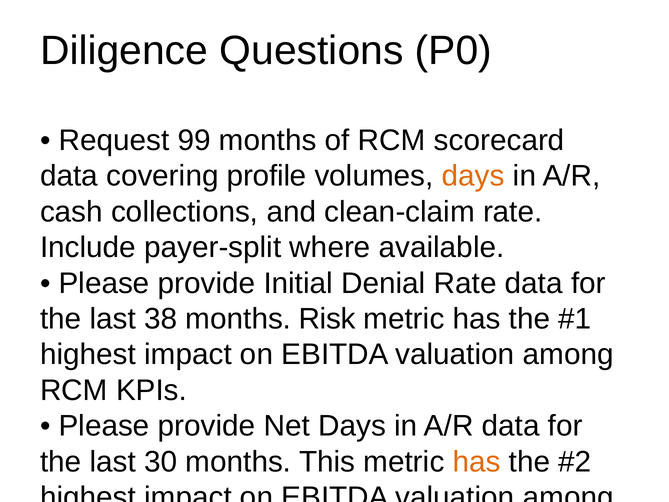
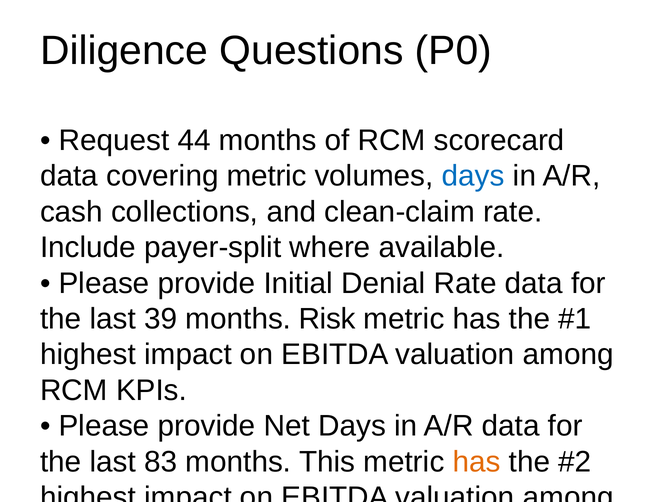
99: 99 -> 44 (194, 140)
covering profile: profile -> metric (267, 176)
days colour: orange -> blue (473, 176)
38: 38 -> 39 (161, 319)
30: 30 -> 83 (161, 461)
